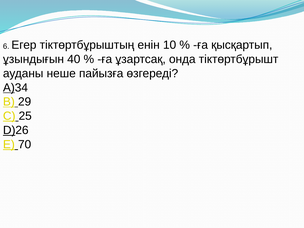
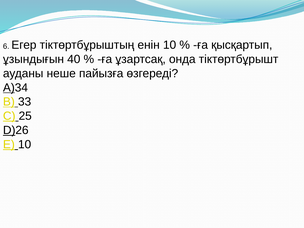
29: 29 -> 33 (25, 102)
E 70: 70 -> 10 (25, 144)
